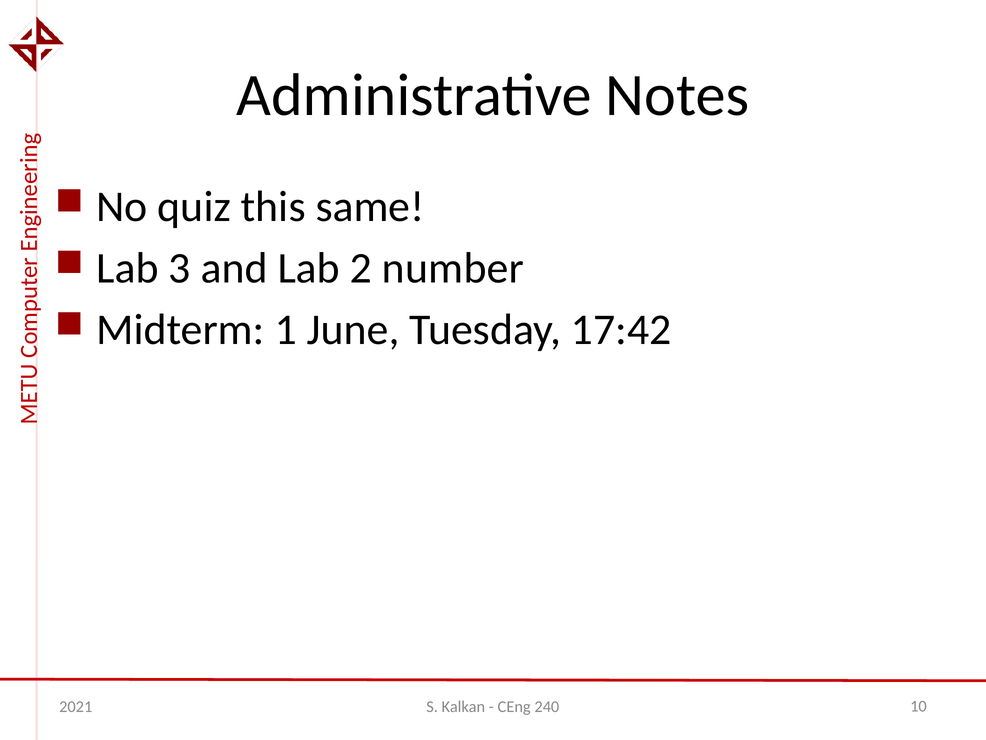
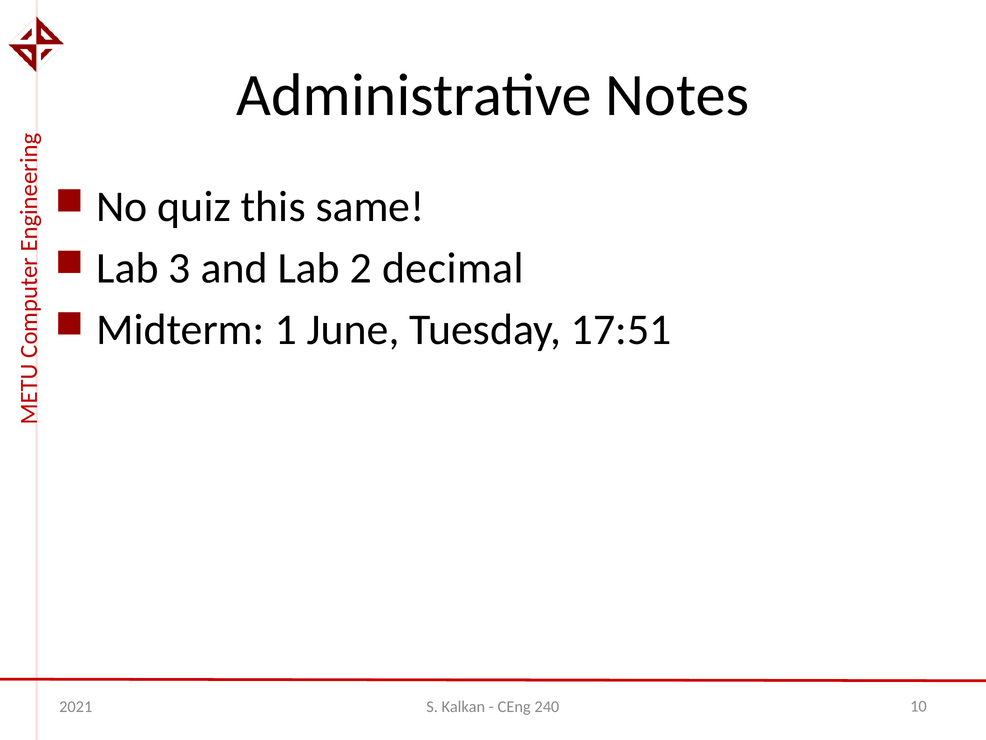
number: number -> decimal (453, 268)
17:42: 17:42 -> 17:51 (621, 330)
